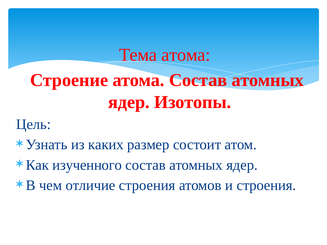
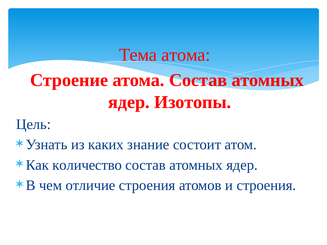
размер: размер -> знание (148, 145)
изученного: изученного -> количество (87, 165)
